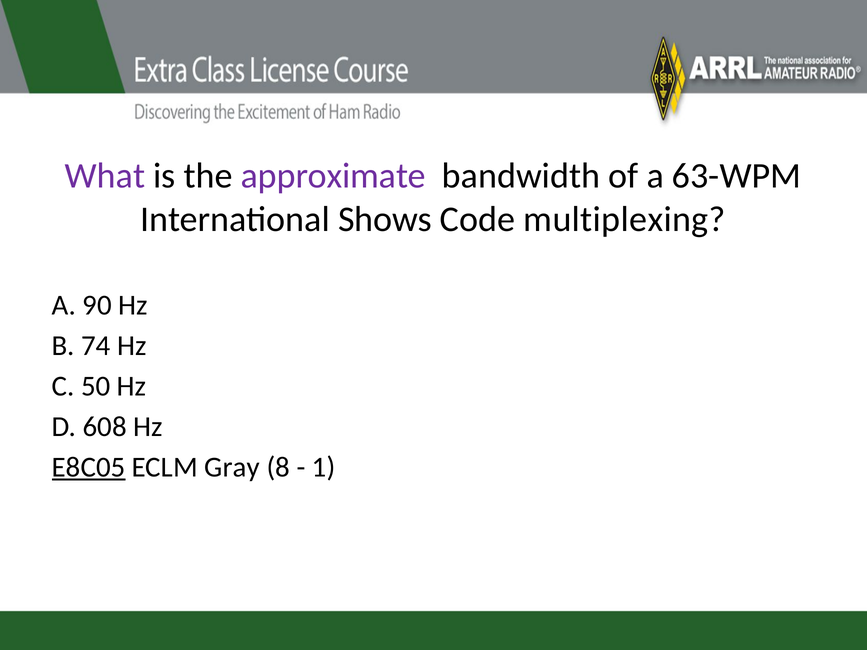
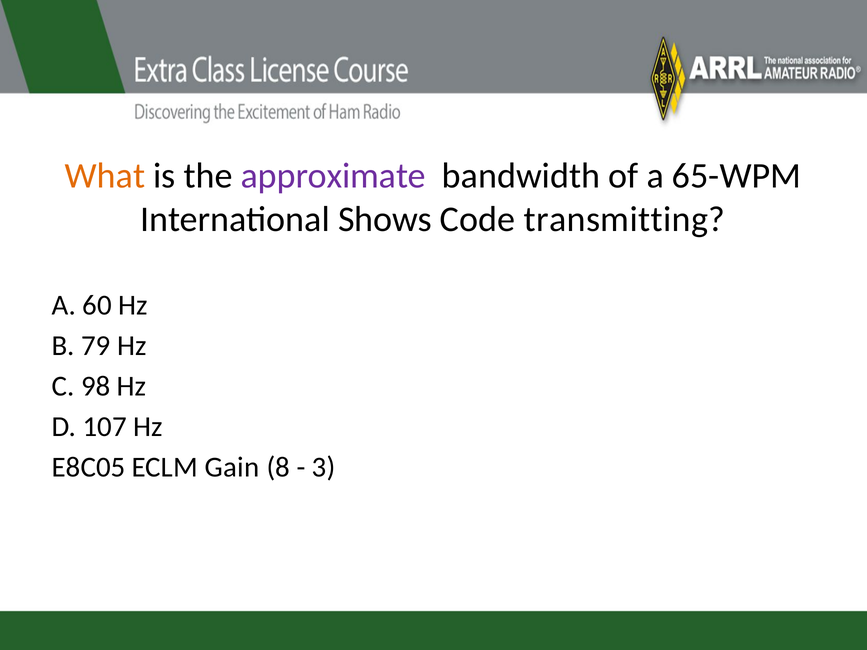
What colour: purple -> orange (105, 176)
63-WPM: 63-WPM -> 65-WPM (736, 176)
multiplexing: multiplexing -> transmitting (624, 219)
90: 90 -> 60 (97, 305)
74: 74 -> 79 (96, 346)
50: 50 -> 98 (96, 386)
608: 608 -> 107 (105, 427)
E8C05 underline: present -> none (89, 467)
Gray: Gray -> Gain (232, 467)
1: 1 -> 3 (324, 467)
